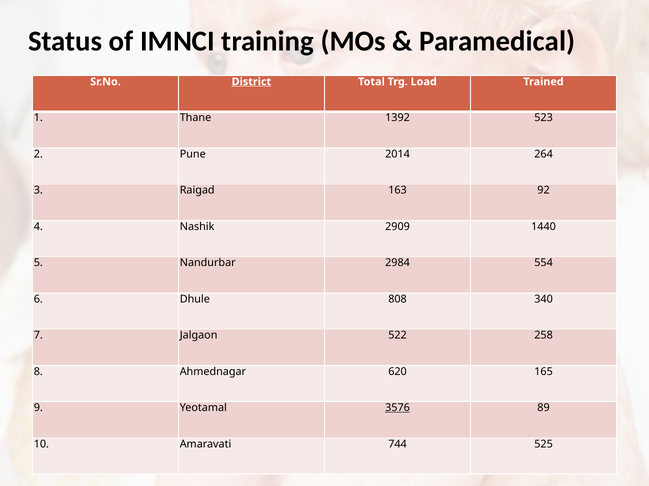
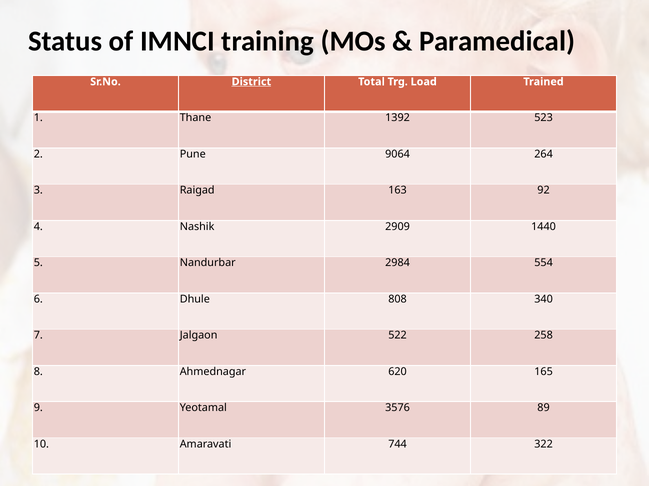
2014: 2014 -> 9064 (398, 154)
3576 underline: present -> none (398, 408)
525: 525 -> 322 (544, 445)
